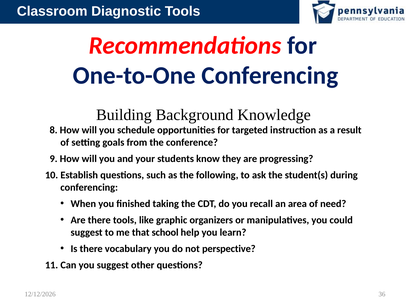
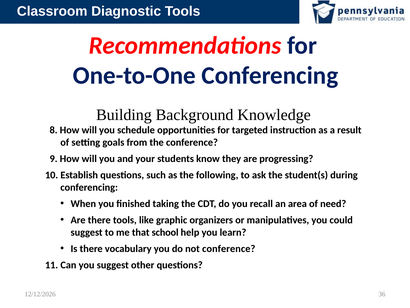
not perspective: perspective -> conference (229, 248)
